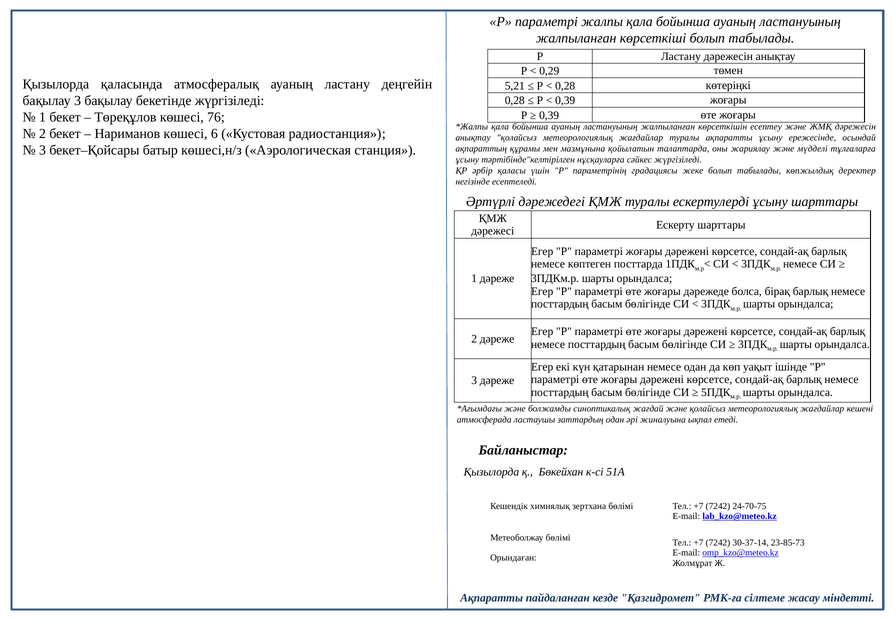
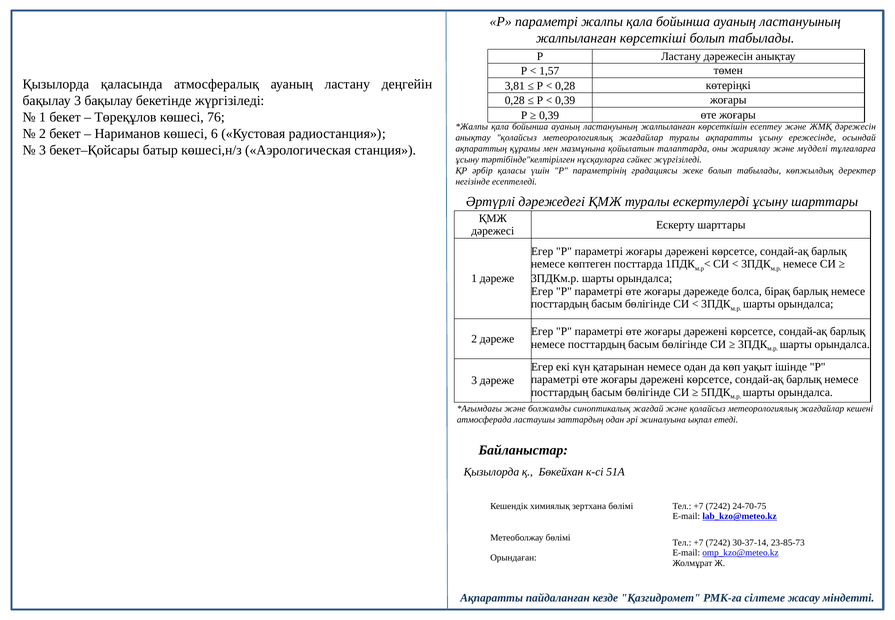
0,29: 0,29 -> 1,57 (549, 71)
5,21: 5,21 -> 3,81 (515, 86)
